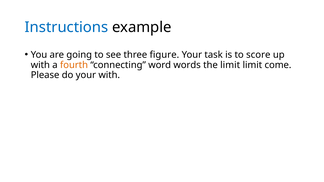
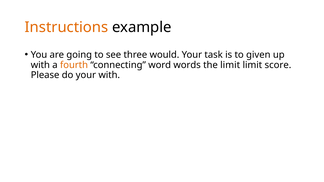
Instructions colour: blue -> orange (66, 27)
figure: figure -> would (164, 55)
score: score -> given (258, 55)
come: come -> score (278, 65)
